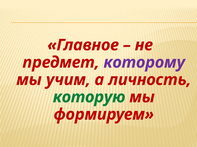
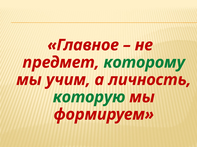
которому colour: purple -> green (144, 63)
